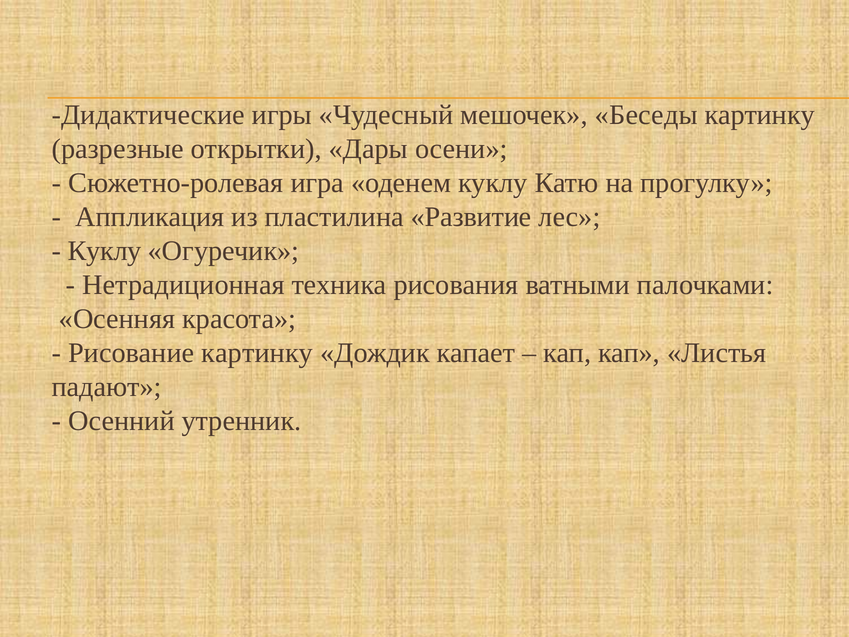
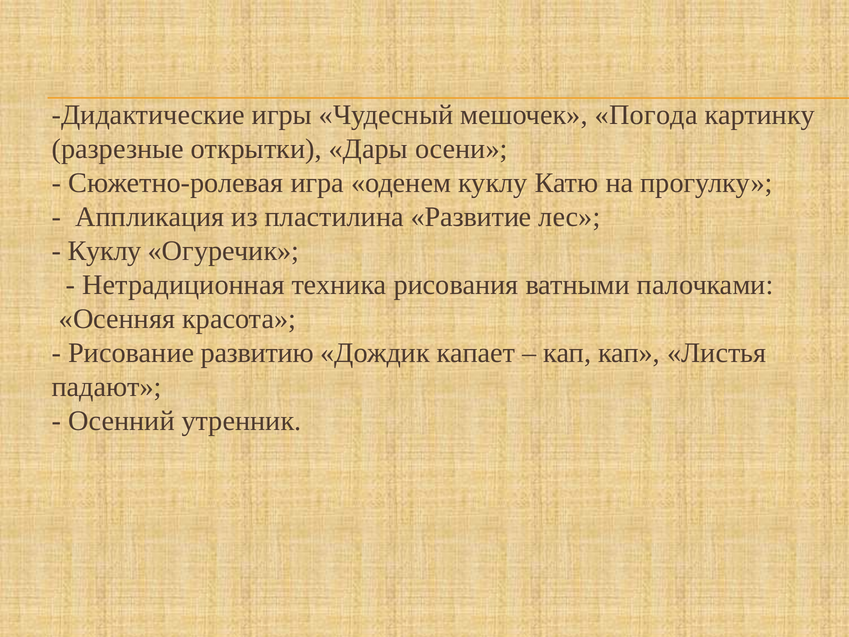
Беседы: Беседы -> Погода (646, 115)
Рисование картинку: картинку -> развитию (257, 353)
